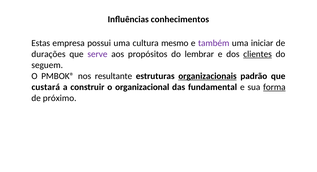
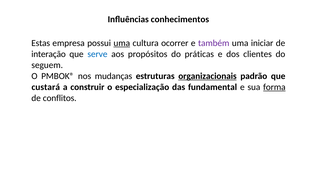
uma underline: none -> present (122, 43)
mesmo: mesmo -> ocorrer (175, 43)
durações: durações -> interação (49, 54)
serve colour: purple -> blue (97, 54)
lembrar: lembrar -> práticas (199, 54)
clientes underline: present -> none (258, 54)
resultante: resultante -> mudanças (114, 76)
organizacional: organizacional -> especialização (142, 87)
próximo: próximo -> conflitos (60, 98)
